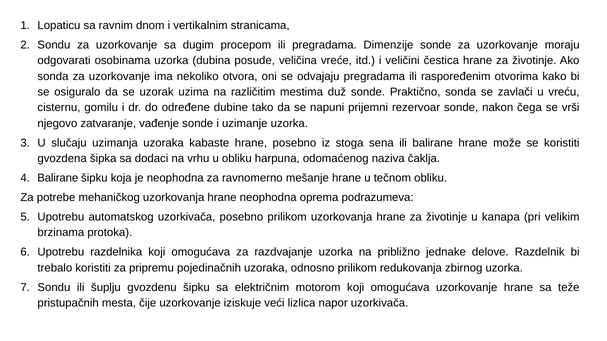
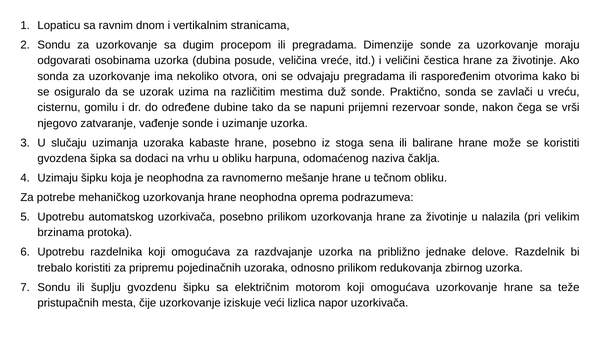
Balirane: Balirane -> Uzimaju (58, 178)
kanapa: kanapa -> nalazila (501, 217)
